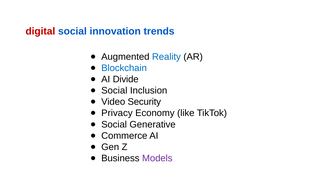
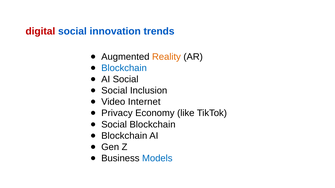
Reality colour: blue -> orange (166, 57)
AI Divide: Divide -> Social (126, 79)
Security: Security -> Internet (144, 102)
Social Generative: Generative -> Blockchain (153, 125)
Commerce: Commerce -> Blockchain (124, 136)
Models colour: purple -> blue (157, 159)
